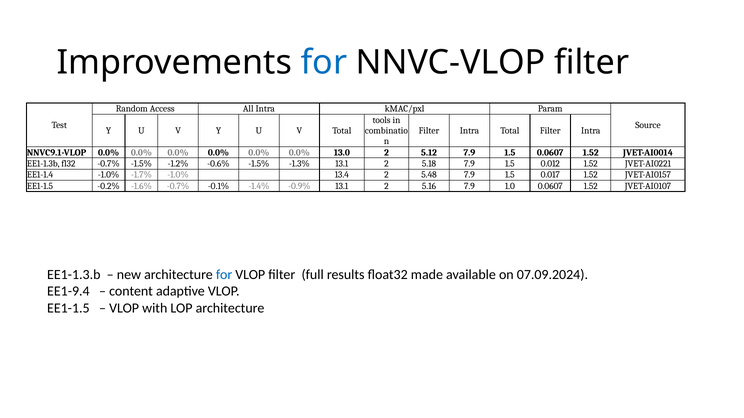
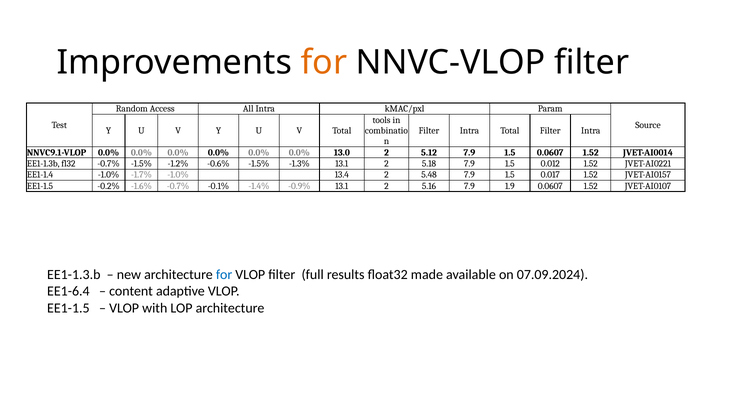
for colour: blue -> orange (324, 62)
1.0: 1.0 -> 1.9 (510, 186)
EE1-9.4: EE1-9.4 -> EE1-6.4 (68, 292)
